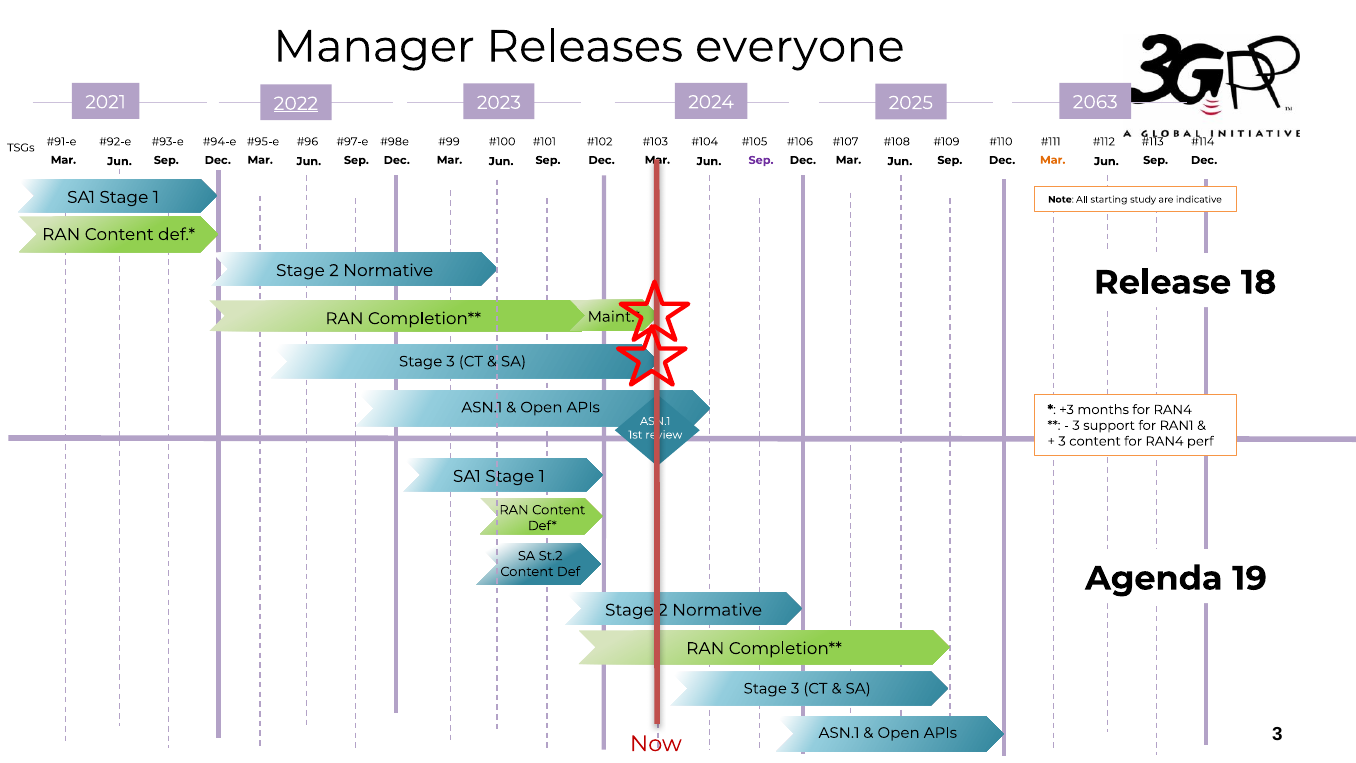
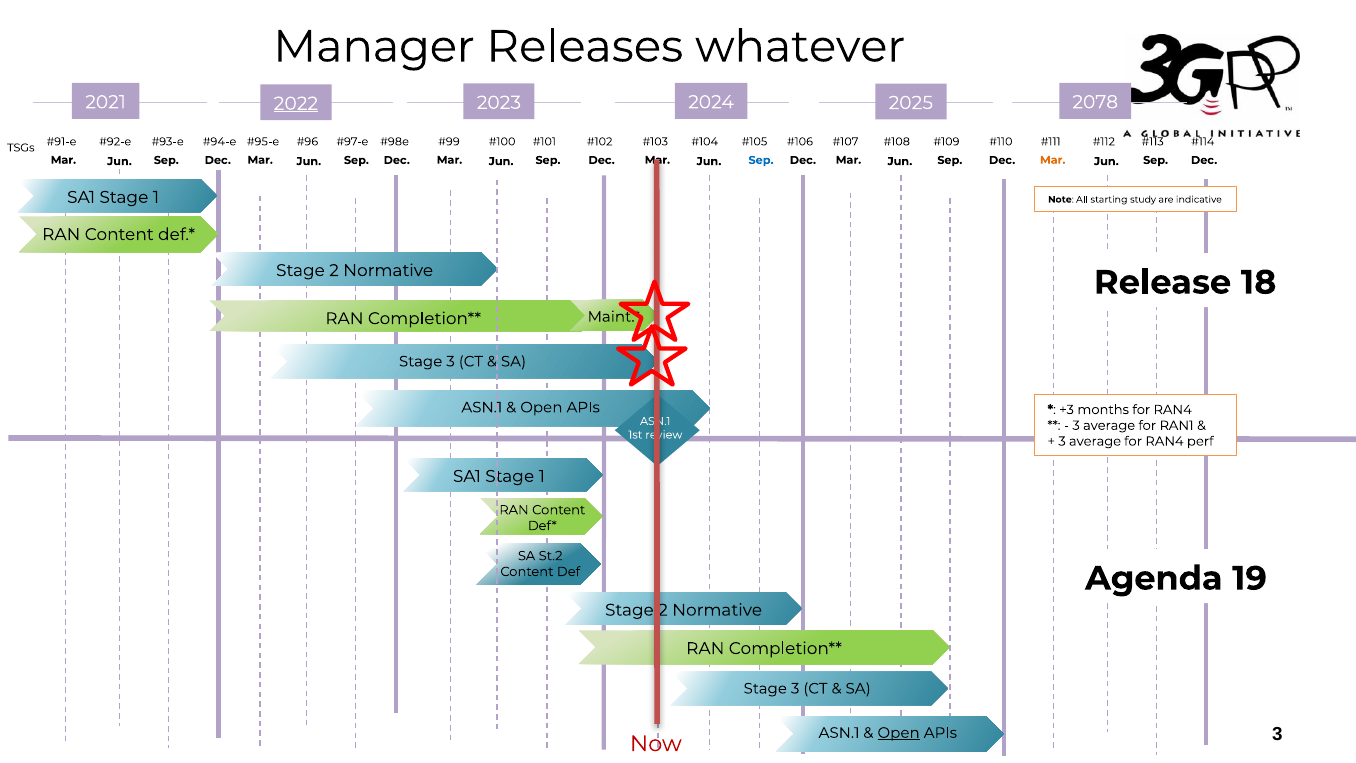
everyone: everyone -> whatever (800, 47)
2063: 2063 -> 2078 (1095, 102)
Sep colour: purple -> blue (761, 160)
support: support -> average (1109, 425)
content: content -> average (1095, 441)
Open underline: none -> present (899, 733)
